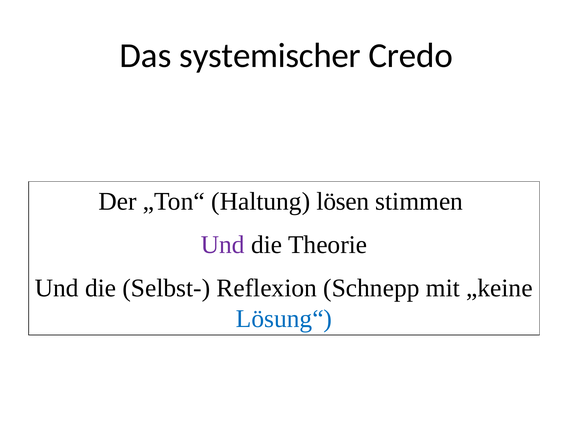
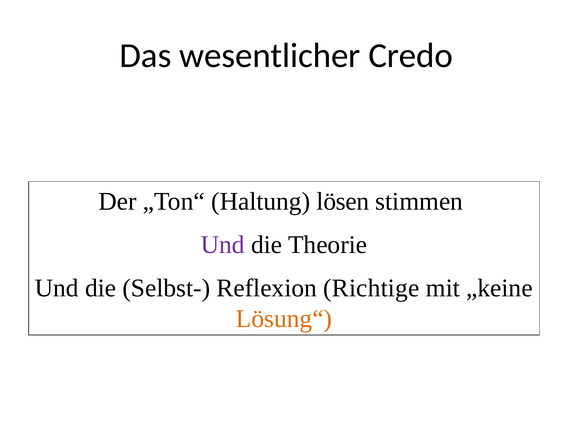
systemischer: systemischer -> wesentlicher (270, 55)
Schnepp: Schnepp -> Richtige (371, 288)
Lösung“ colour: blue -> orange (284, 318)
